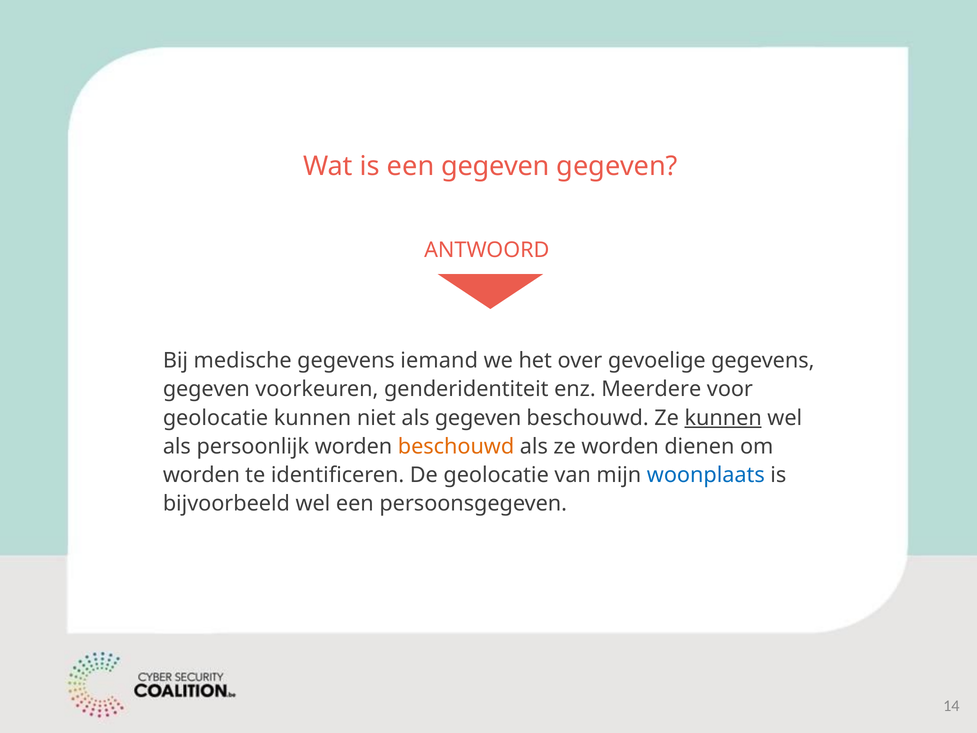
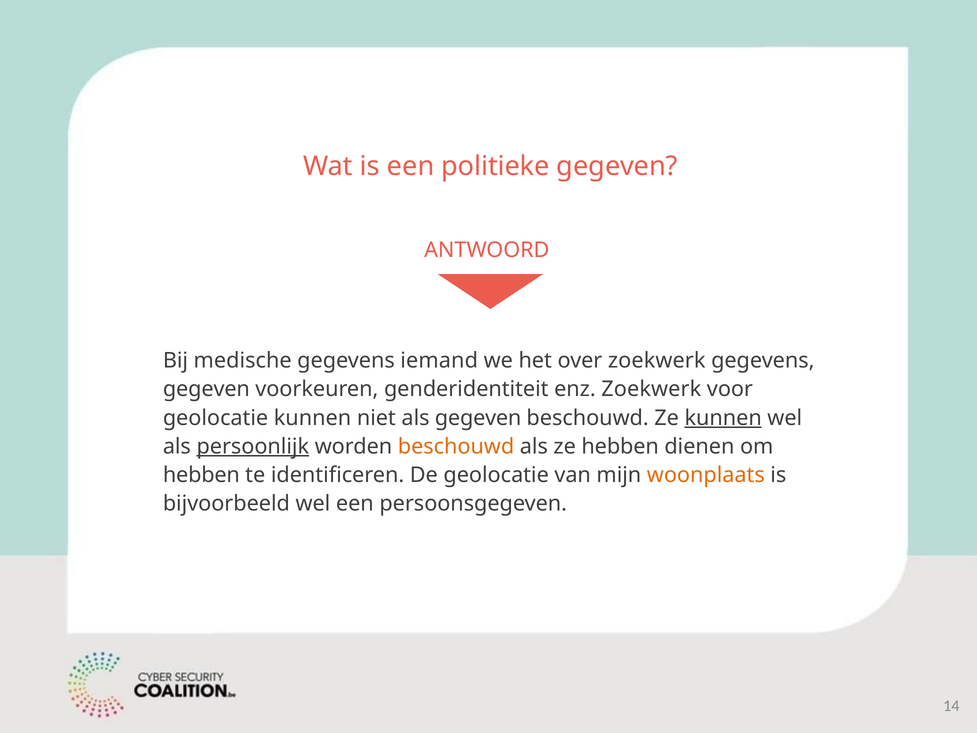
een gegeven: gegeven -> politieke (495, 166)
over gevoelige: gevoelige -> zoekwerk (657, 361)
enz Meerdere: Meerdere -> Zoekwerk (651, 389)
persoonlijk underline: none -> present (253, 446)
ze worden: worden -> hebben (620, 446)
worden: worden -> hebben (201, 475)
woonplaats colour: blue -> orange (706, 475)
